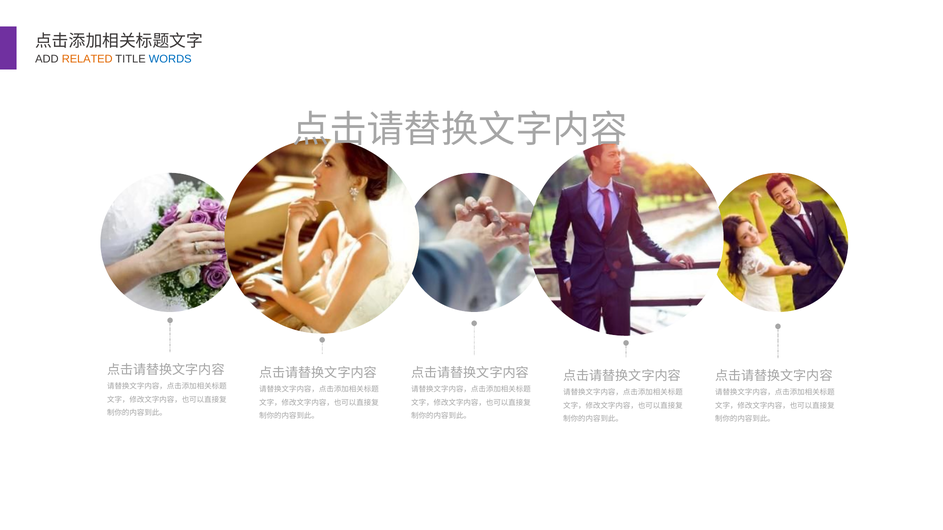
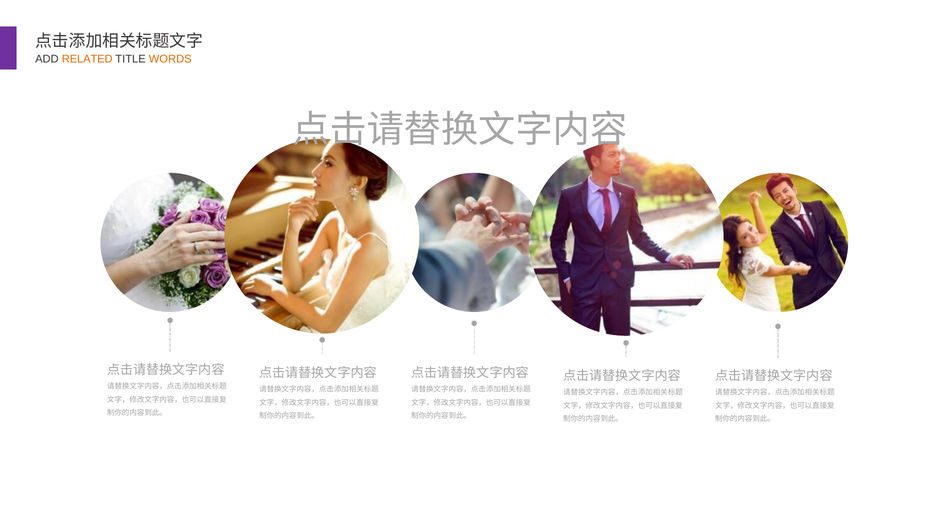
WORDS colour: blue -> orange (170, 59)
